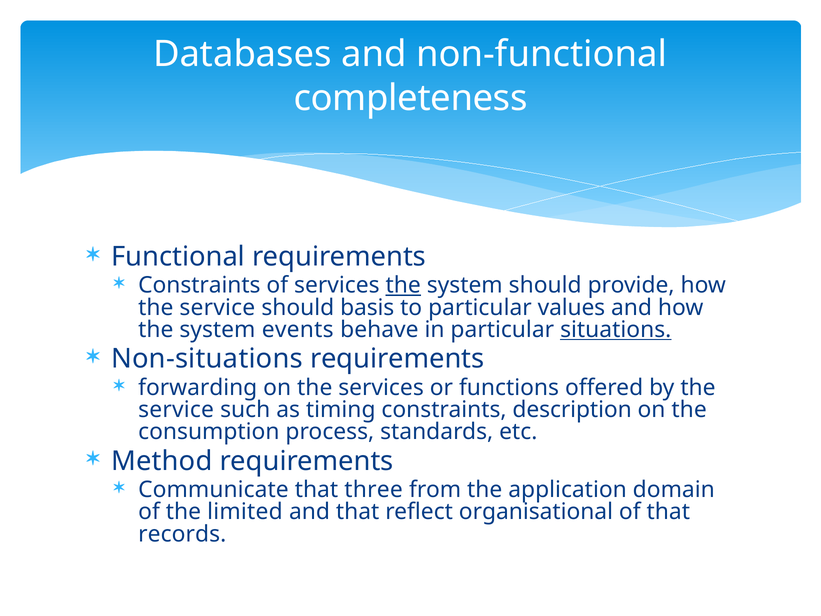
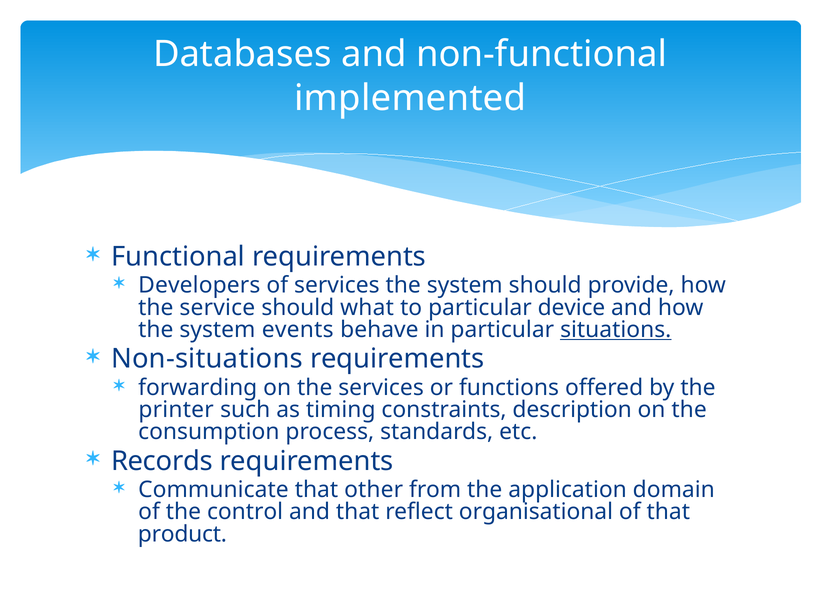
completeness: completeness -> implemented (410, 98)
Constraints: Constraints -> Developers (199, 285)
the underline: present -> none (403, 285)
basis: basis -> what (367, 307)
values: values -> device (571, 307)
service: service -> printer (176, 409)
Method: Method -> Records (162, 461)
three: three -> other (374, 489)
limited: limited -> control (245, 512)
records: records -> product (182, 534)
